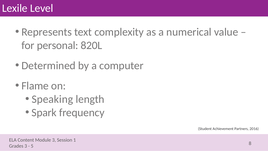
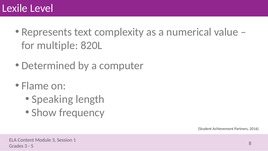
personal: personal -> multiple (58, 45)
Spark: Spark -> Show (44, 112)
